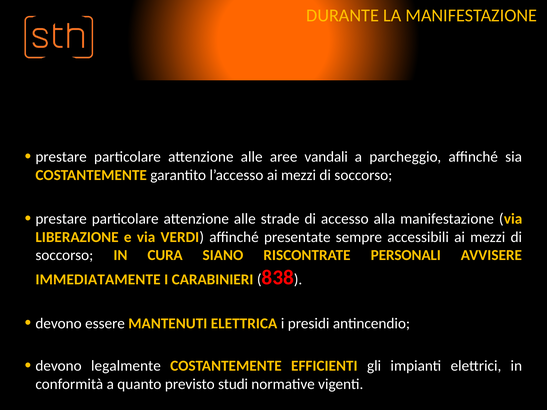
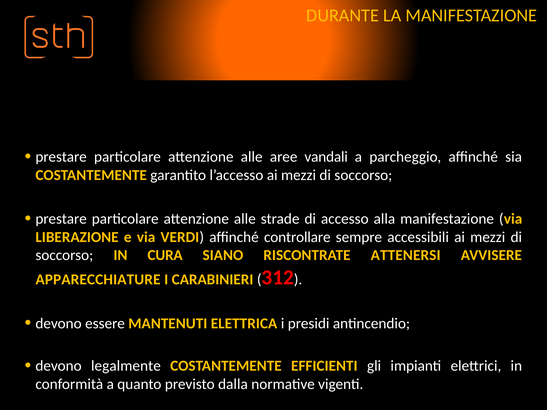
presentate: presentate -> controllare (297, 237)
PERSONALI: PERSONALI -> ATTENERSI (406, 255)
IMMEDIATAMENTE: IMMEDIATAMENTE -> APPARECCHIATURE (98, 280)
838: 838 -> 312 (278, 278)
studi: studi -> dalla (233, 384)
